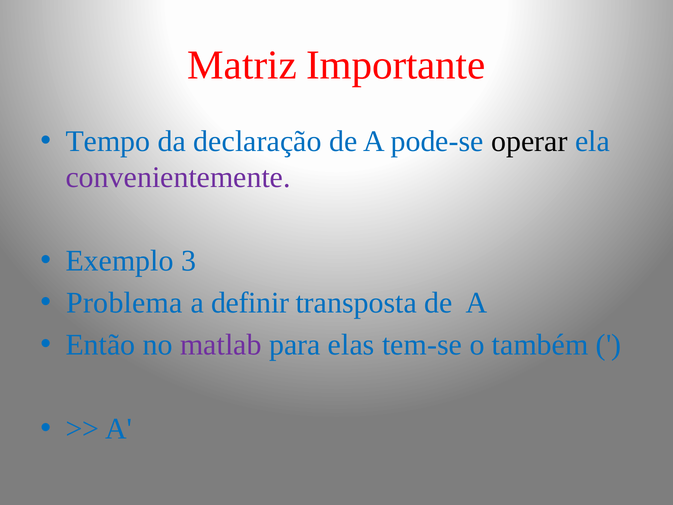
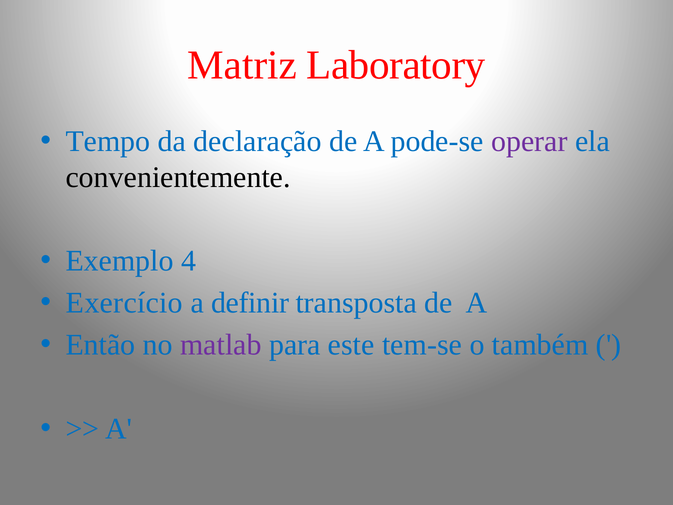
Importante: Importante -> Laboratory (396, 65)
operar colour: black -> purple (529, 141)
convenientemente colour: purple -> black (178, 177)
3: 3 -> 4 (188, 261)
Problema: Problema -> Exercício (124, 303)
elas: elas -> este (351, 345)
